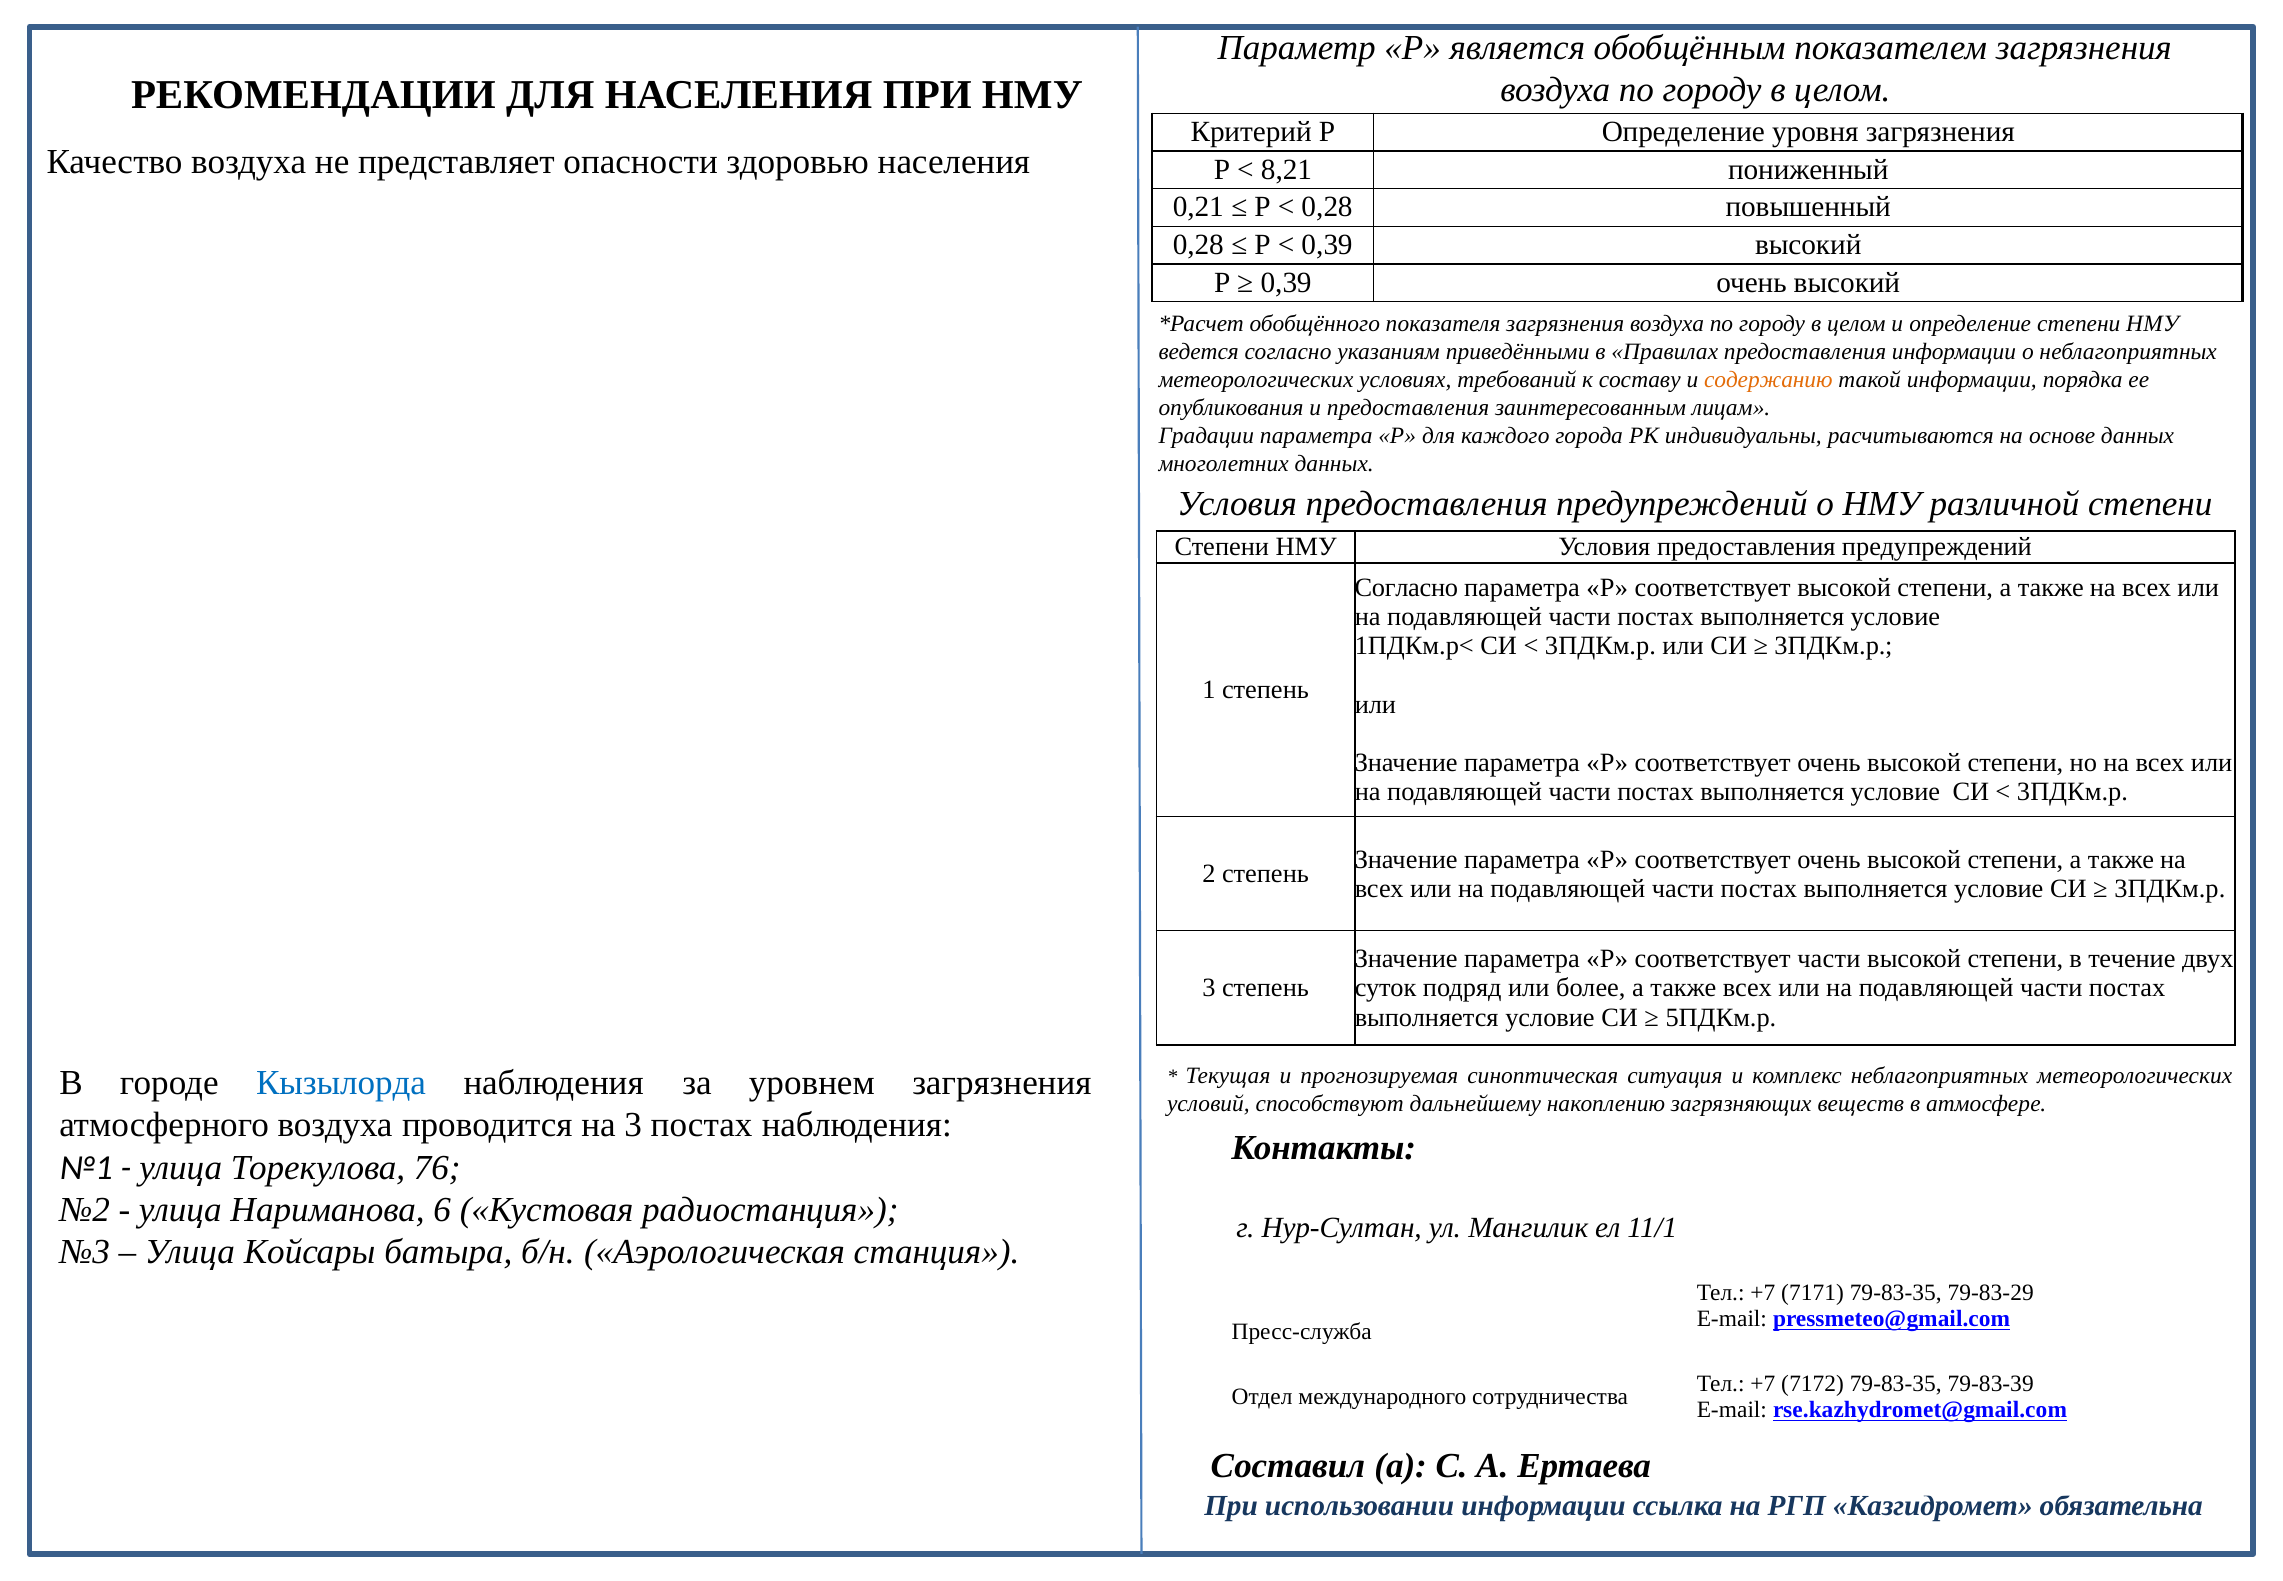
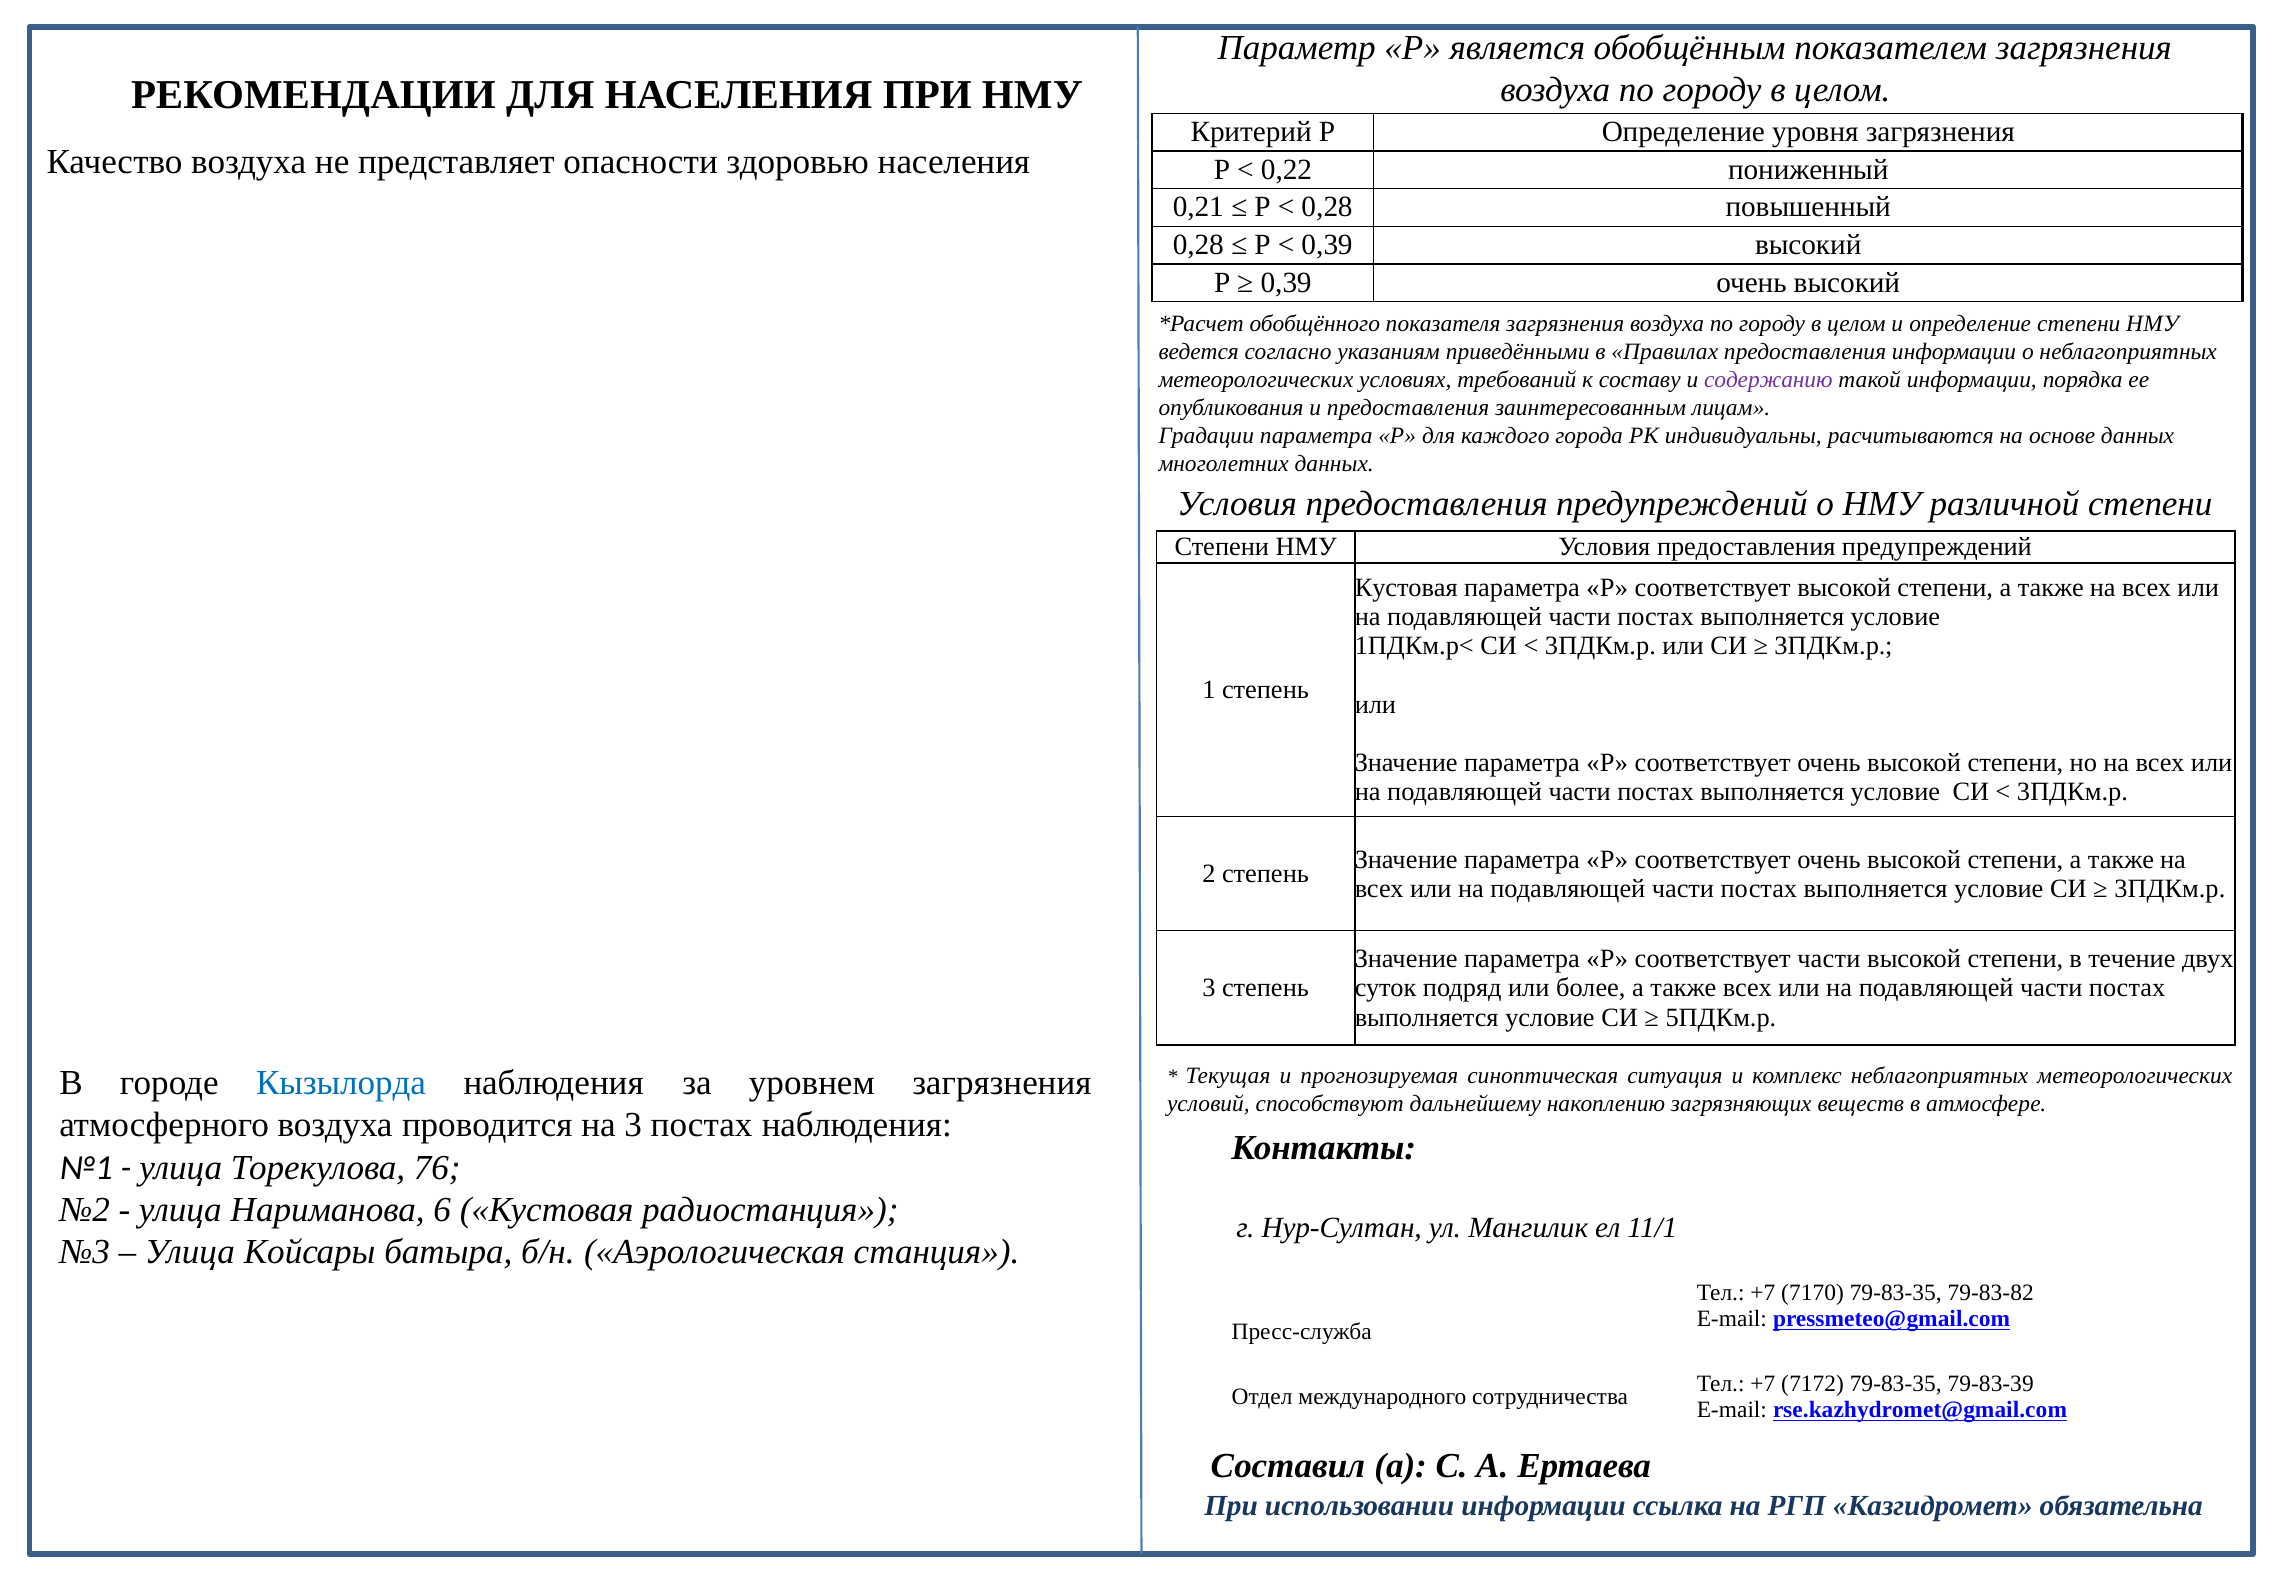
8,21: 8,21 -> 0,22 (1286, 170)
содержанию colour: orange -> purple (1768, 380)
Согласно: Согласно -> Кустовая (1406, 588)
7171: 7171 -> 7170 (1813, 1292)
79-83-29: 79-83-29 -> 79-83-82 (1991, 1292)
